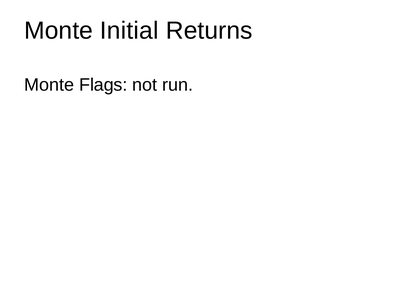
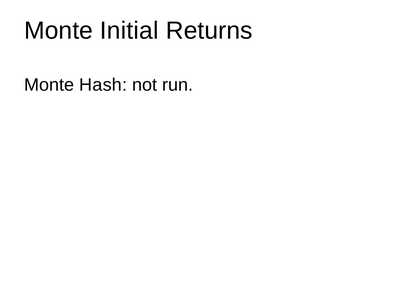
Flags: Flags -> Hash (103, 85)
